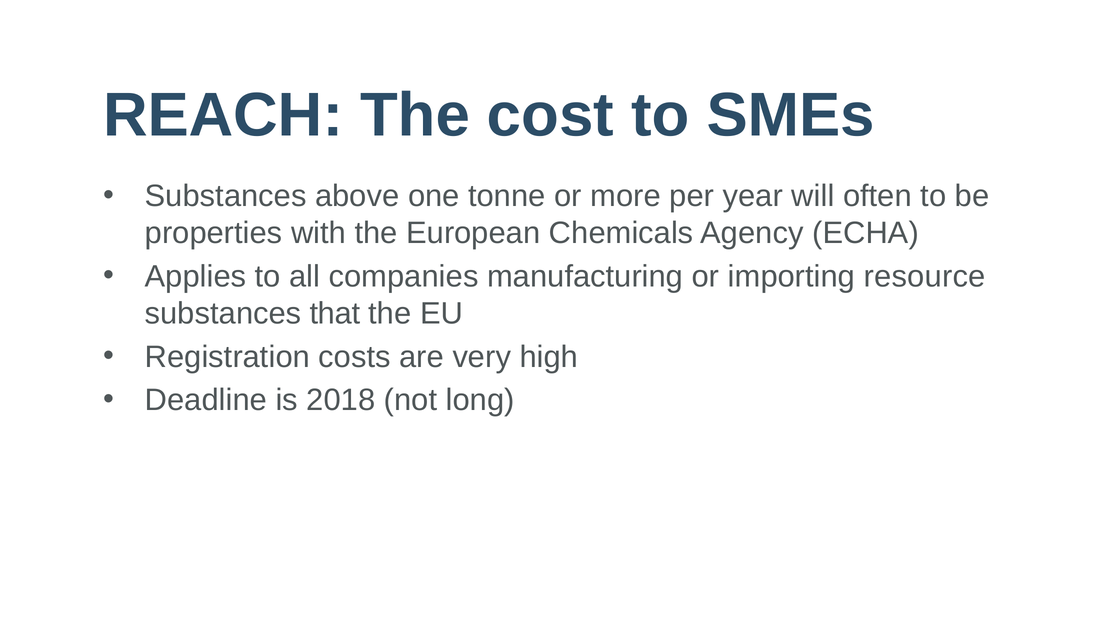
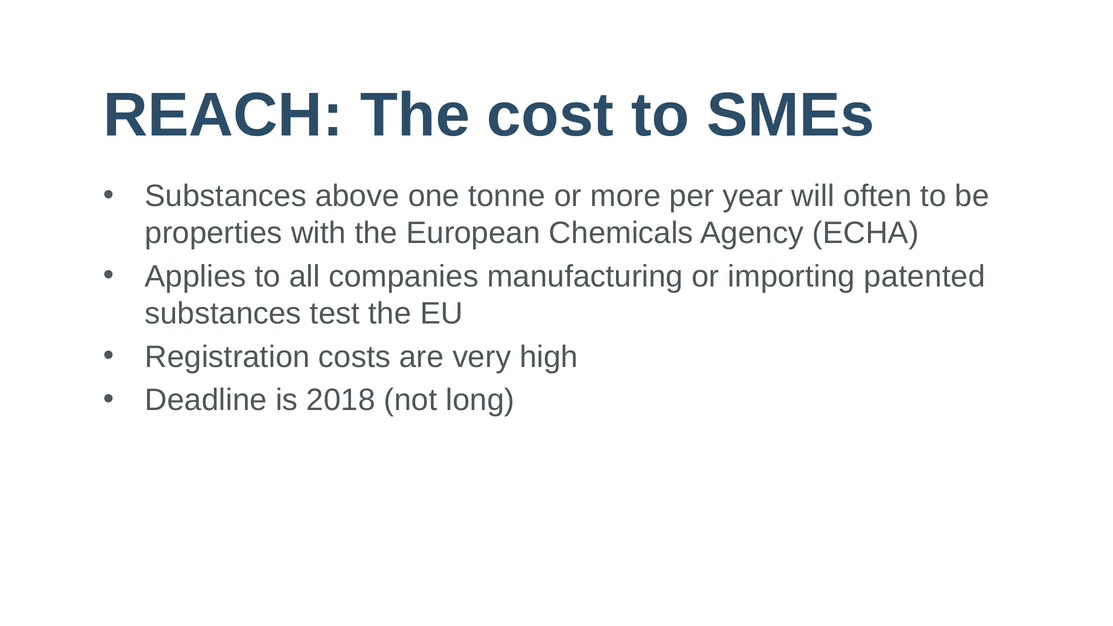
resource: resource -> patented (925, 277)
that: that -> test (335, 314)
